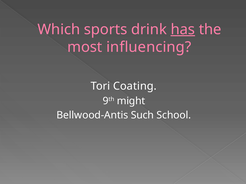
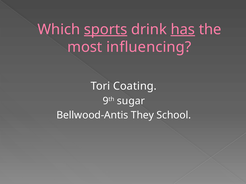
sports underline: none -> present (106, 29)
might: might -> sugar (131, 101)
Such: Such -> They (142, 116)
